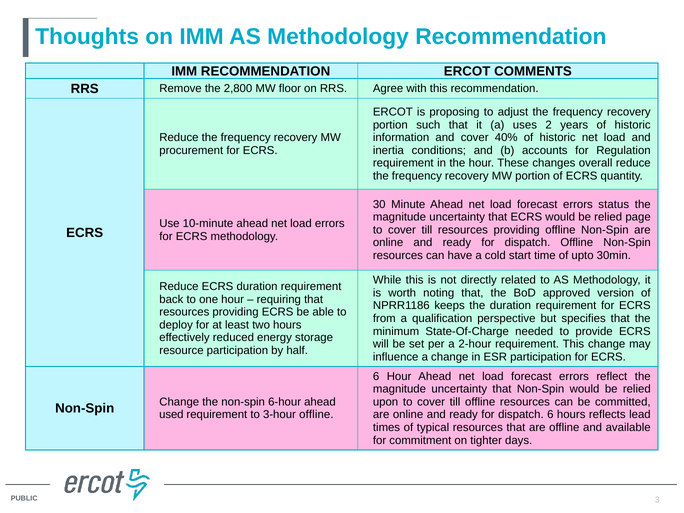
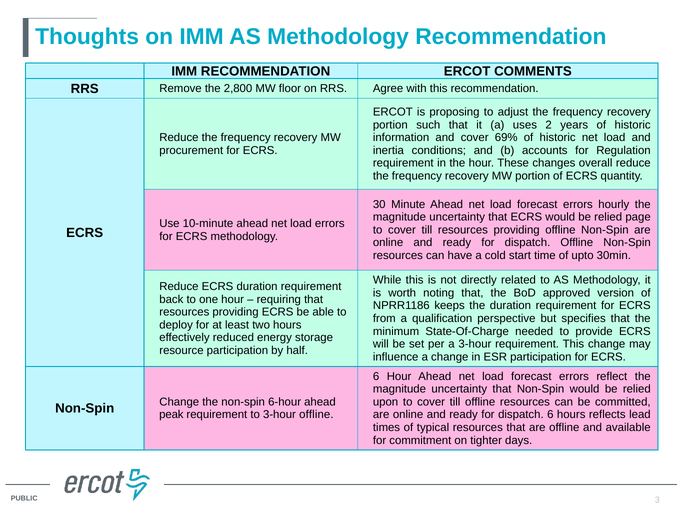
40%: 40% -> 69% (506, 138)
status: status -> hourly (614, 204)
a 2-hour: 2-hour -> 3-hour (475, 344)
used: used -> peak (171, 415)
